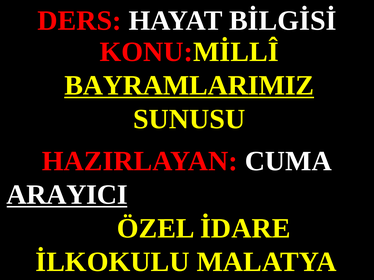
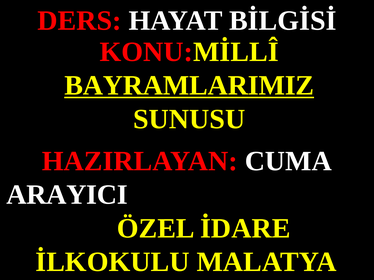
ARAYICI underline: present -> none (67, 195)
